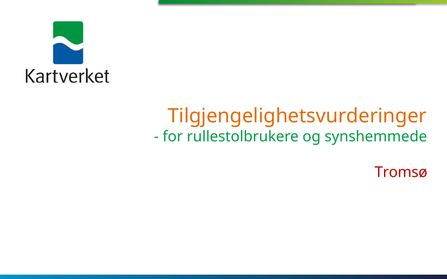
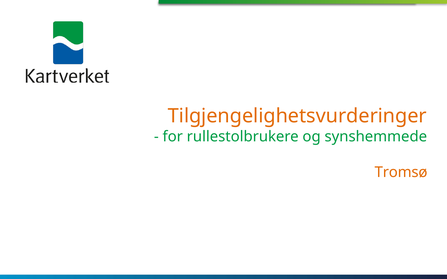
Tromsø colour: red -> orange (401, 172)
